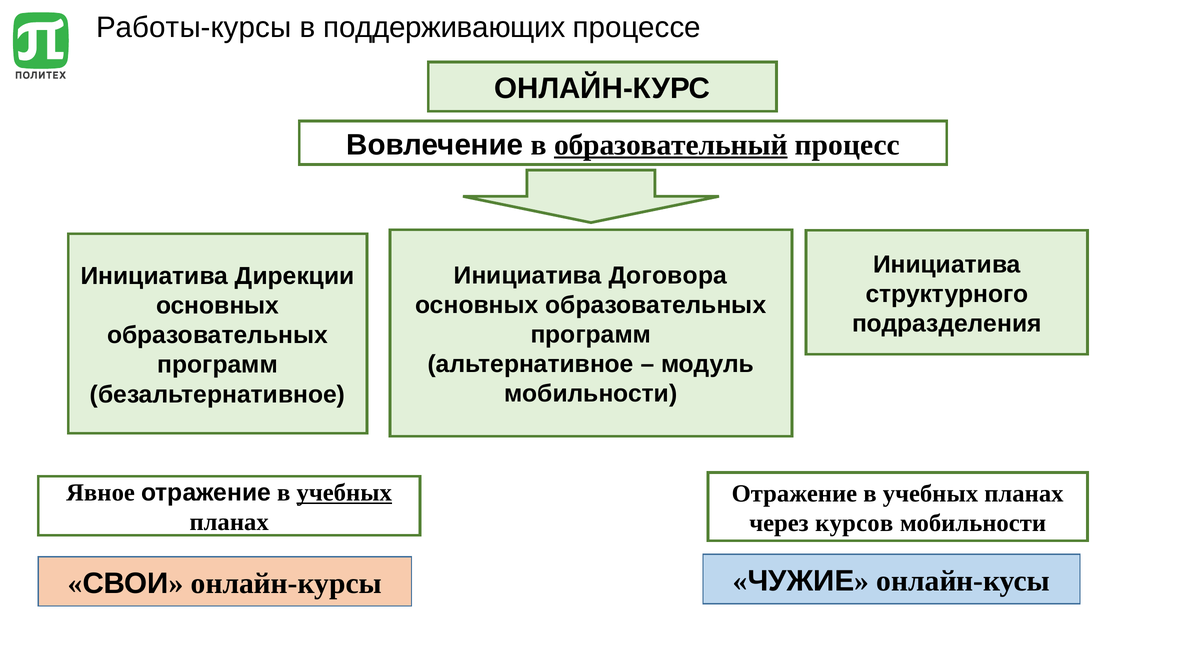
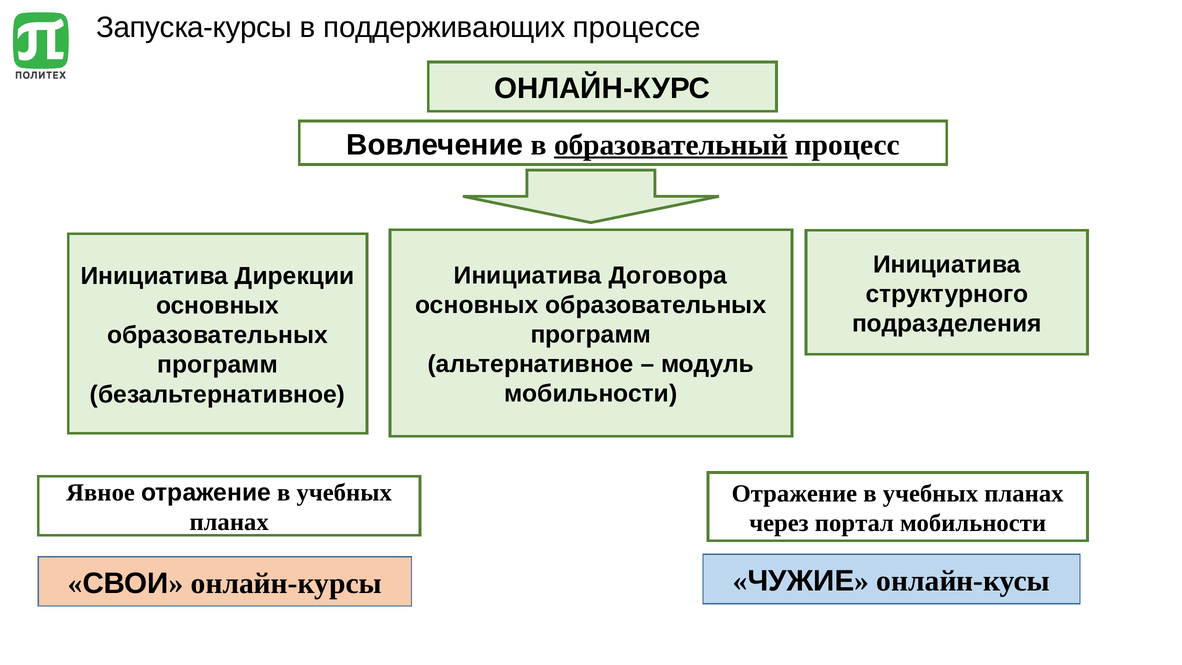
Работы-курсы: Работы-курсы -> Запуска-курсы (194, 28)
учебных underline: present -> none (344, 493)
курсов: курсов -> портал (854, 523)
